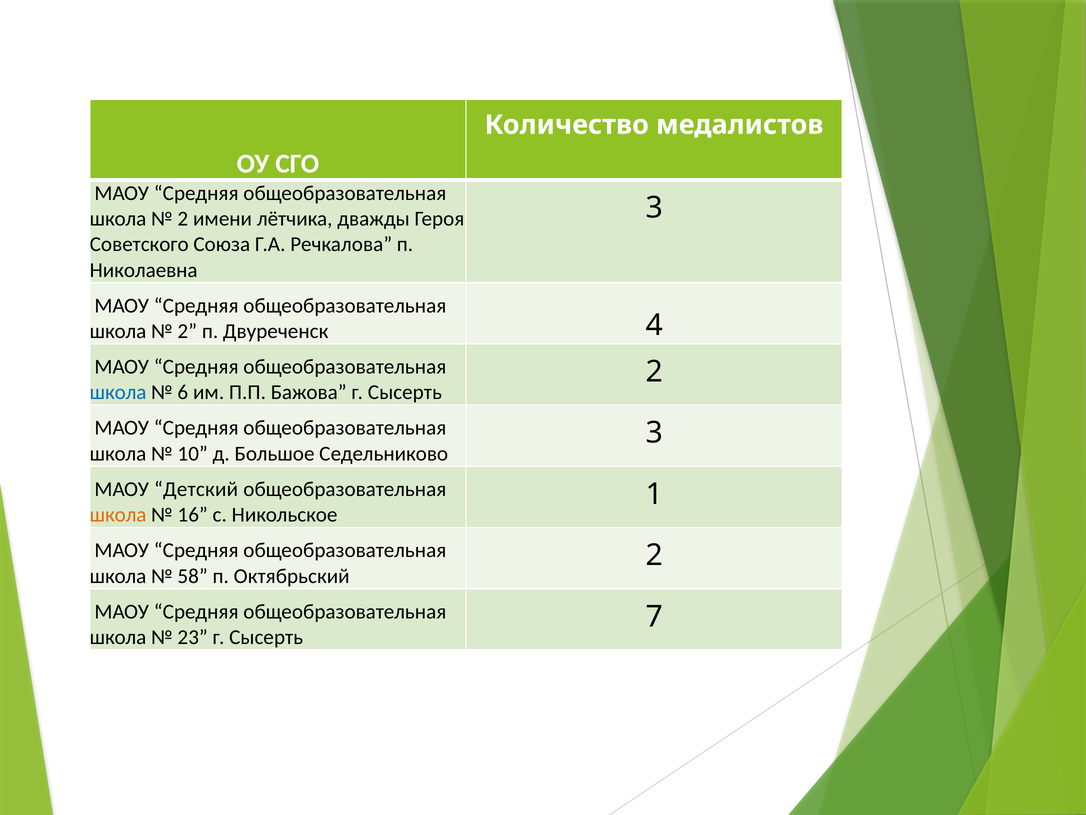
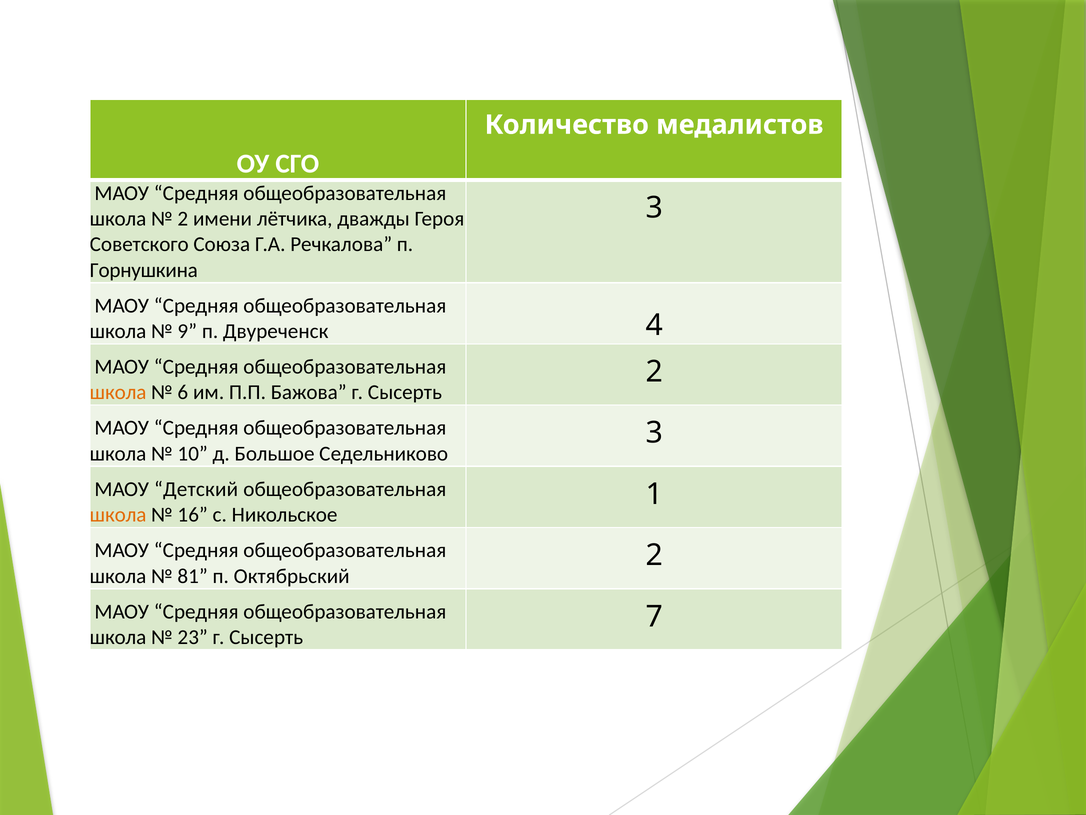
Николаевна: Николаевна -> Горнушкина (144, 270)
2: 2 -> 9 (187, 331)
школа colour: blue -> orange (118, 392)
58: 58 -> 81 (193, 576)
